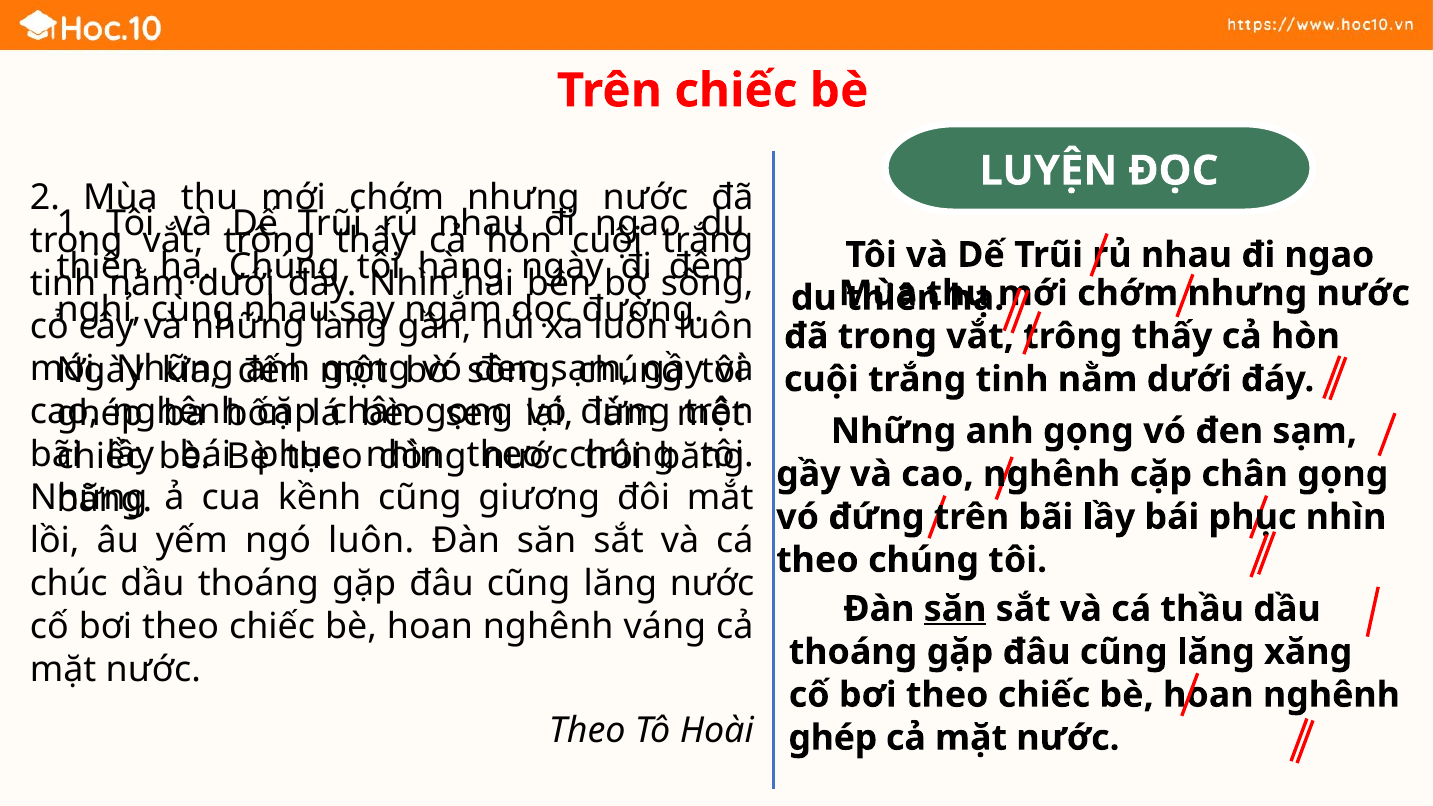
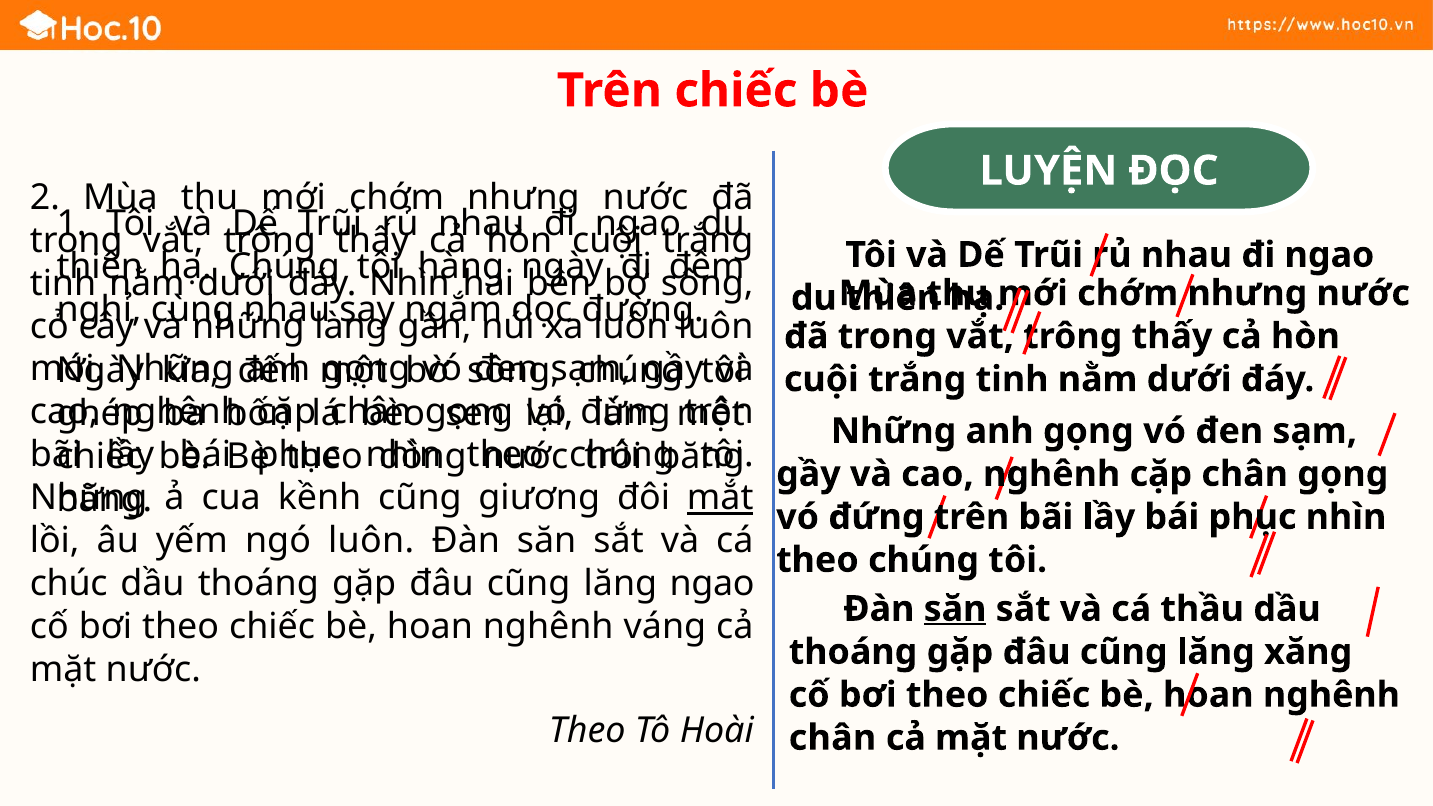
mắt underline: none -> present (720, 498)
lăng nước: nước -> ngao (712, 584)
ghép: ghép -> chân (833, 738)
